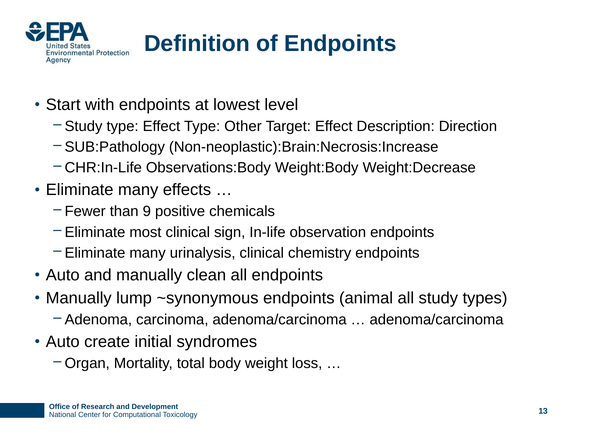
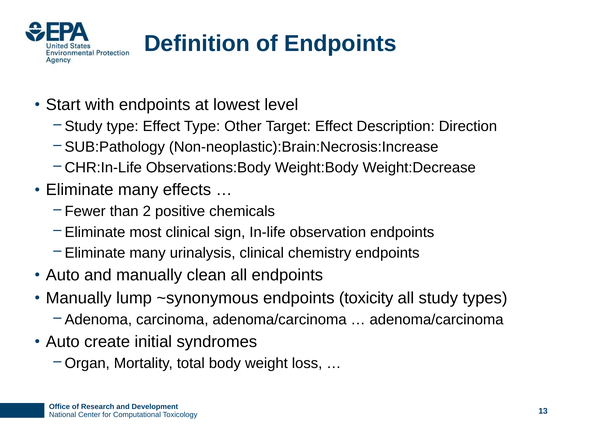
9: 9 -> 2 (147, 211)
animal: animal -> toxicity (366, 298)
